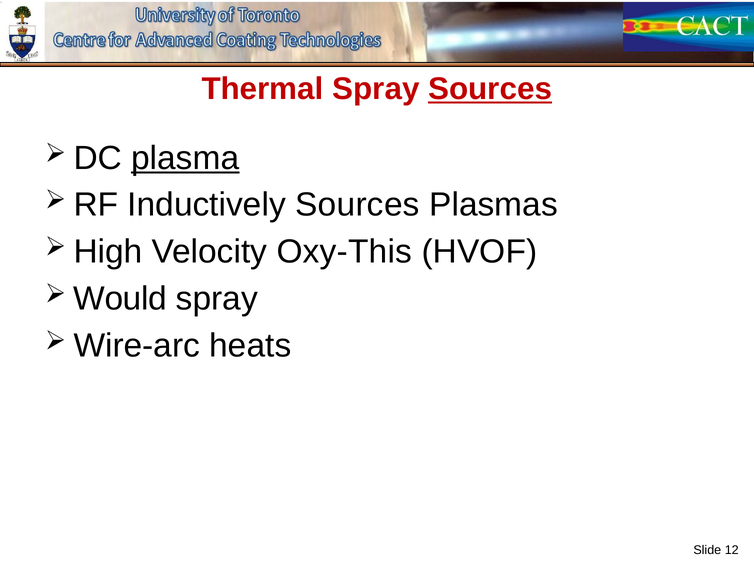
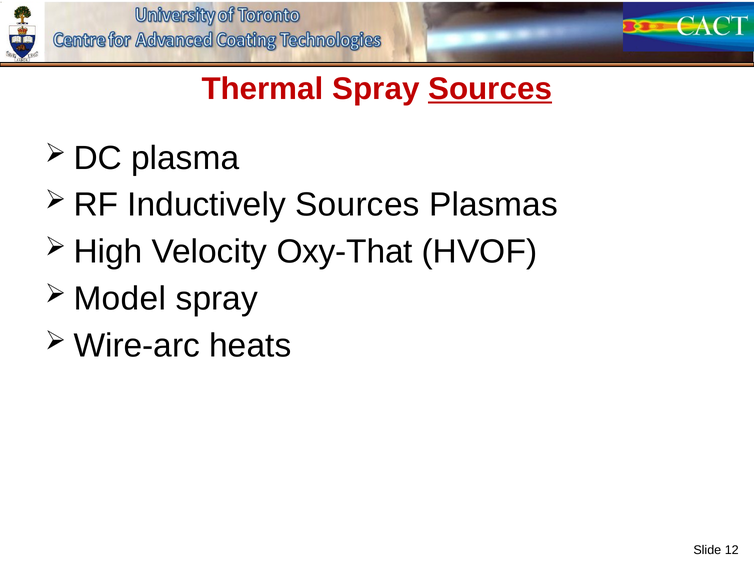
plasma underline: present -> none (185, 158)
Oxy-This: Oxy-This -> Oxy-That (345, 252)
Would: Would -> Model (120, 299)
